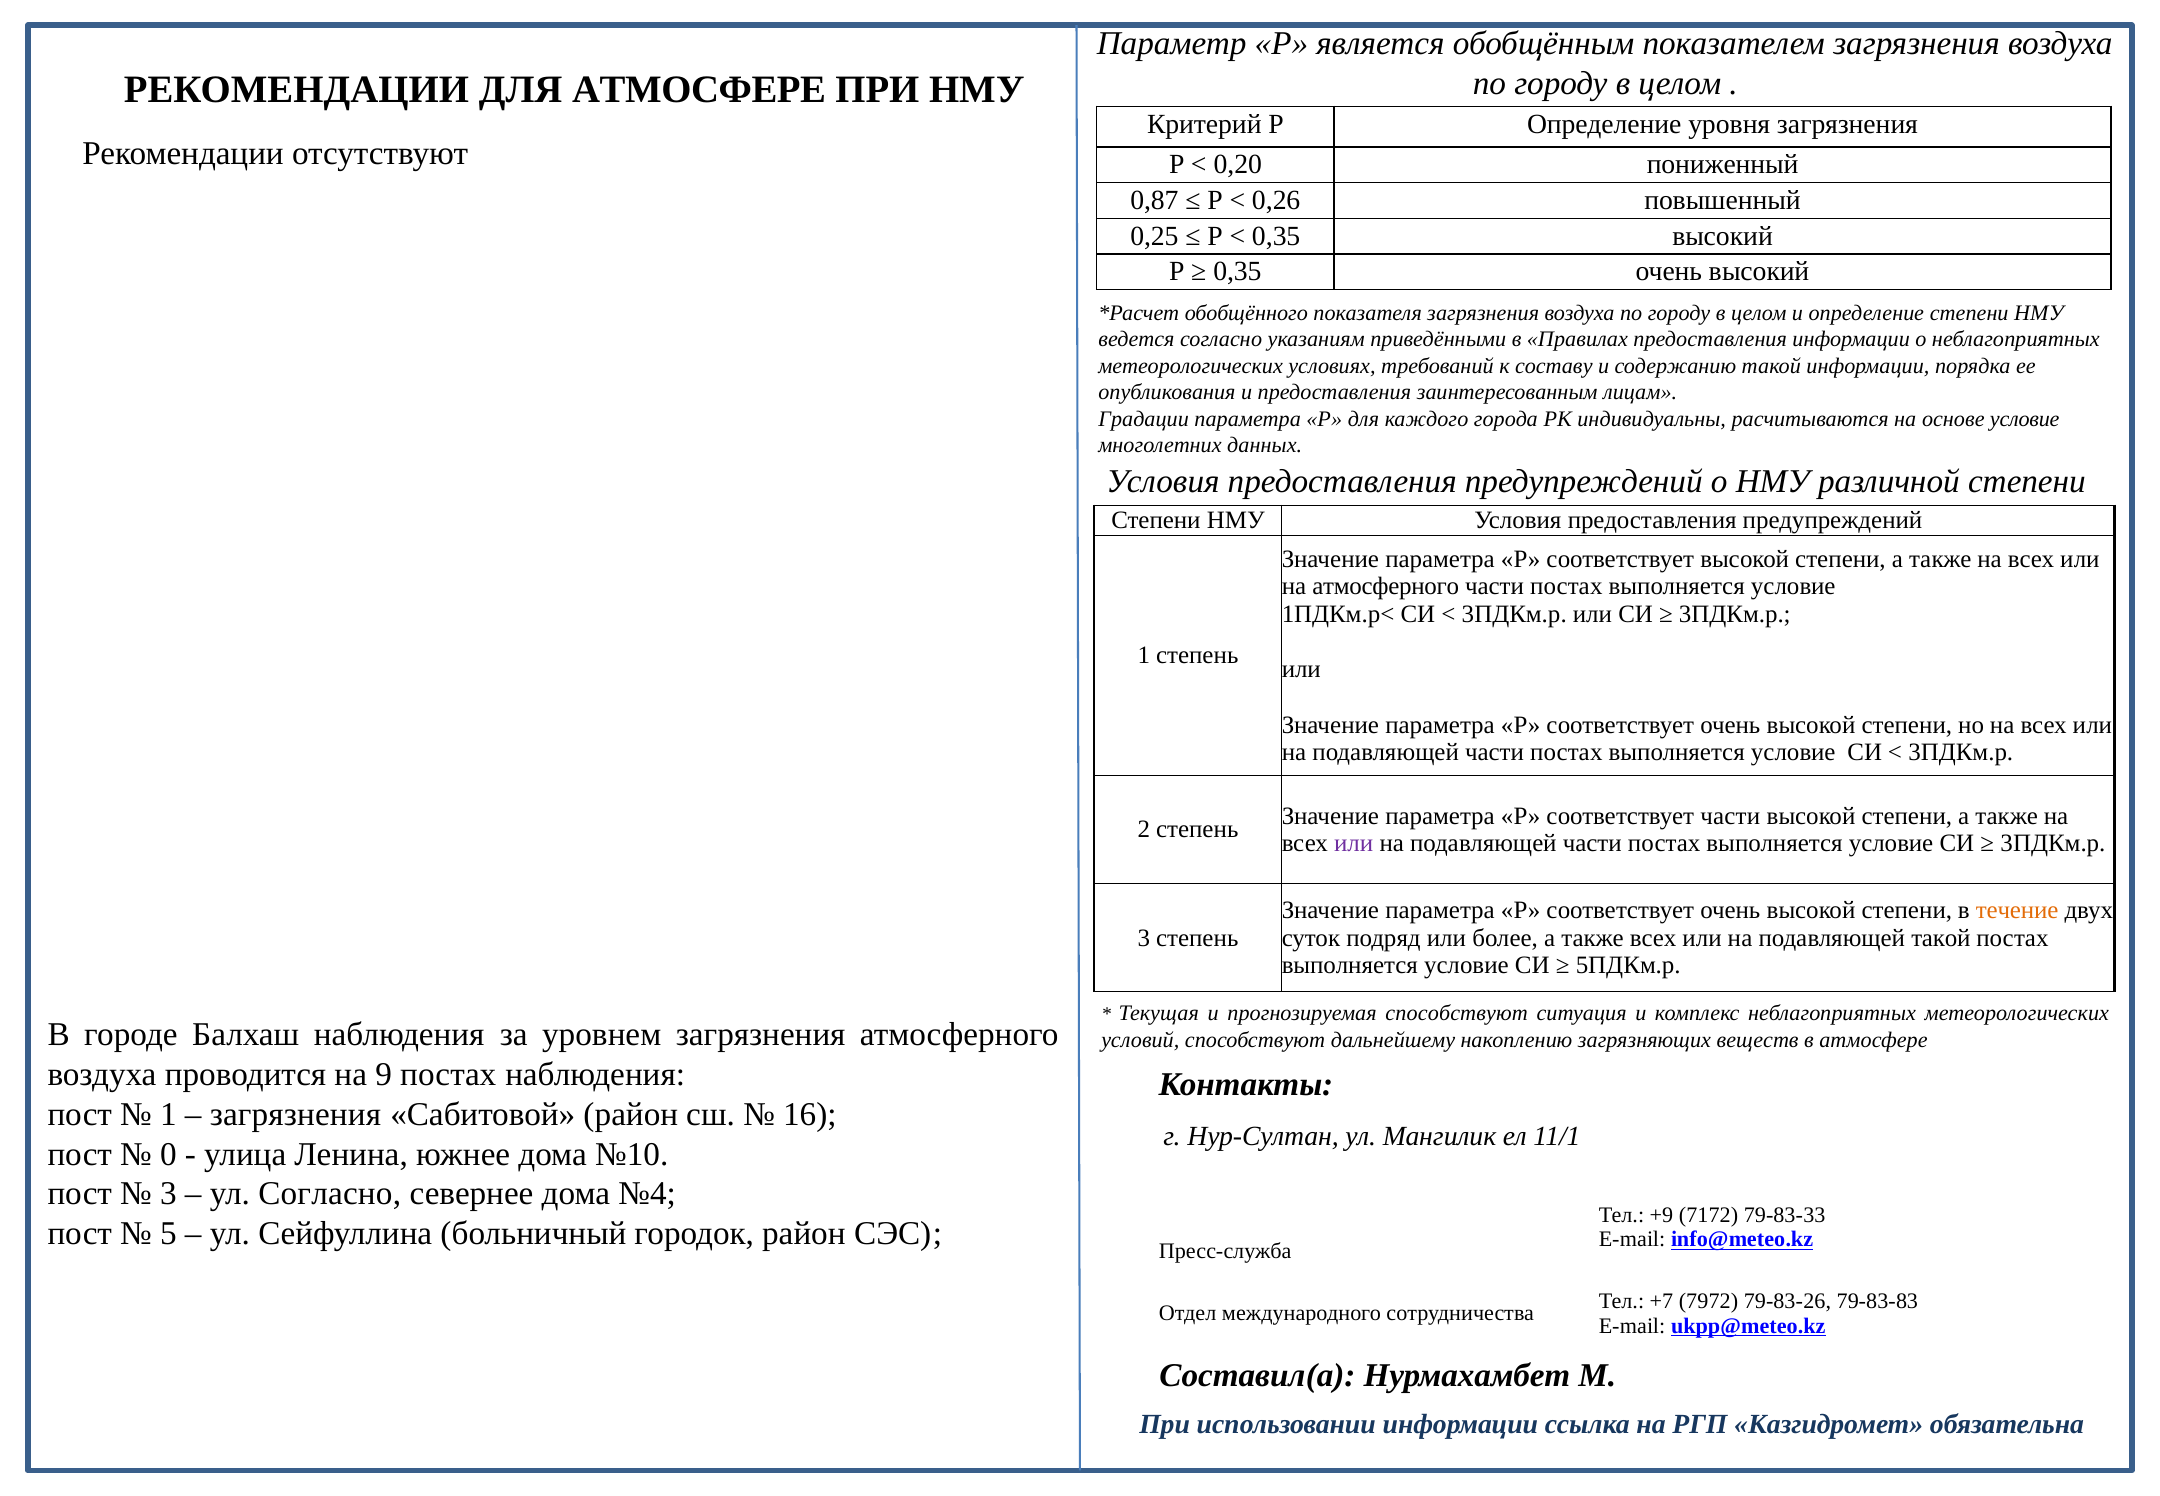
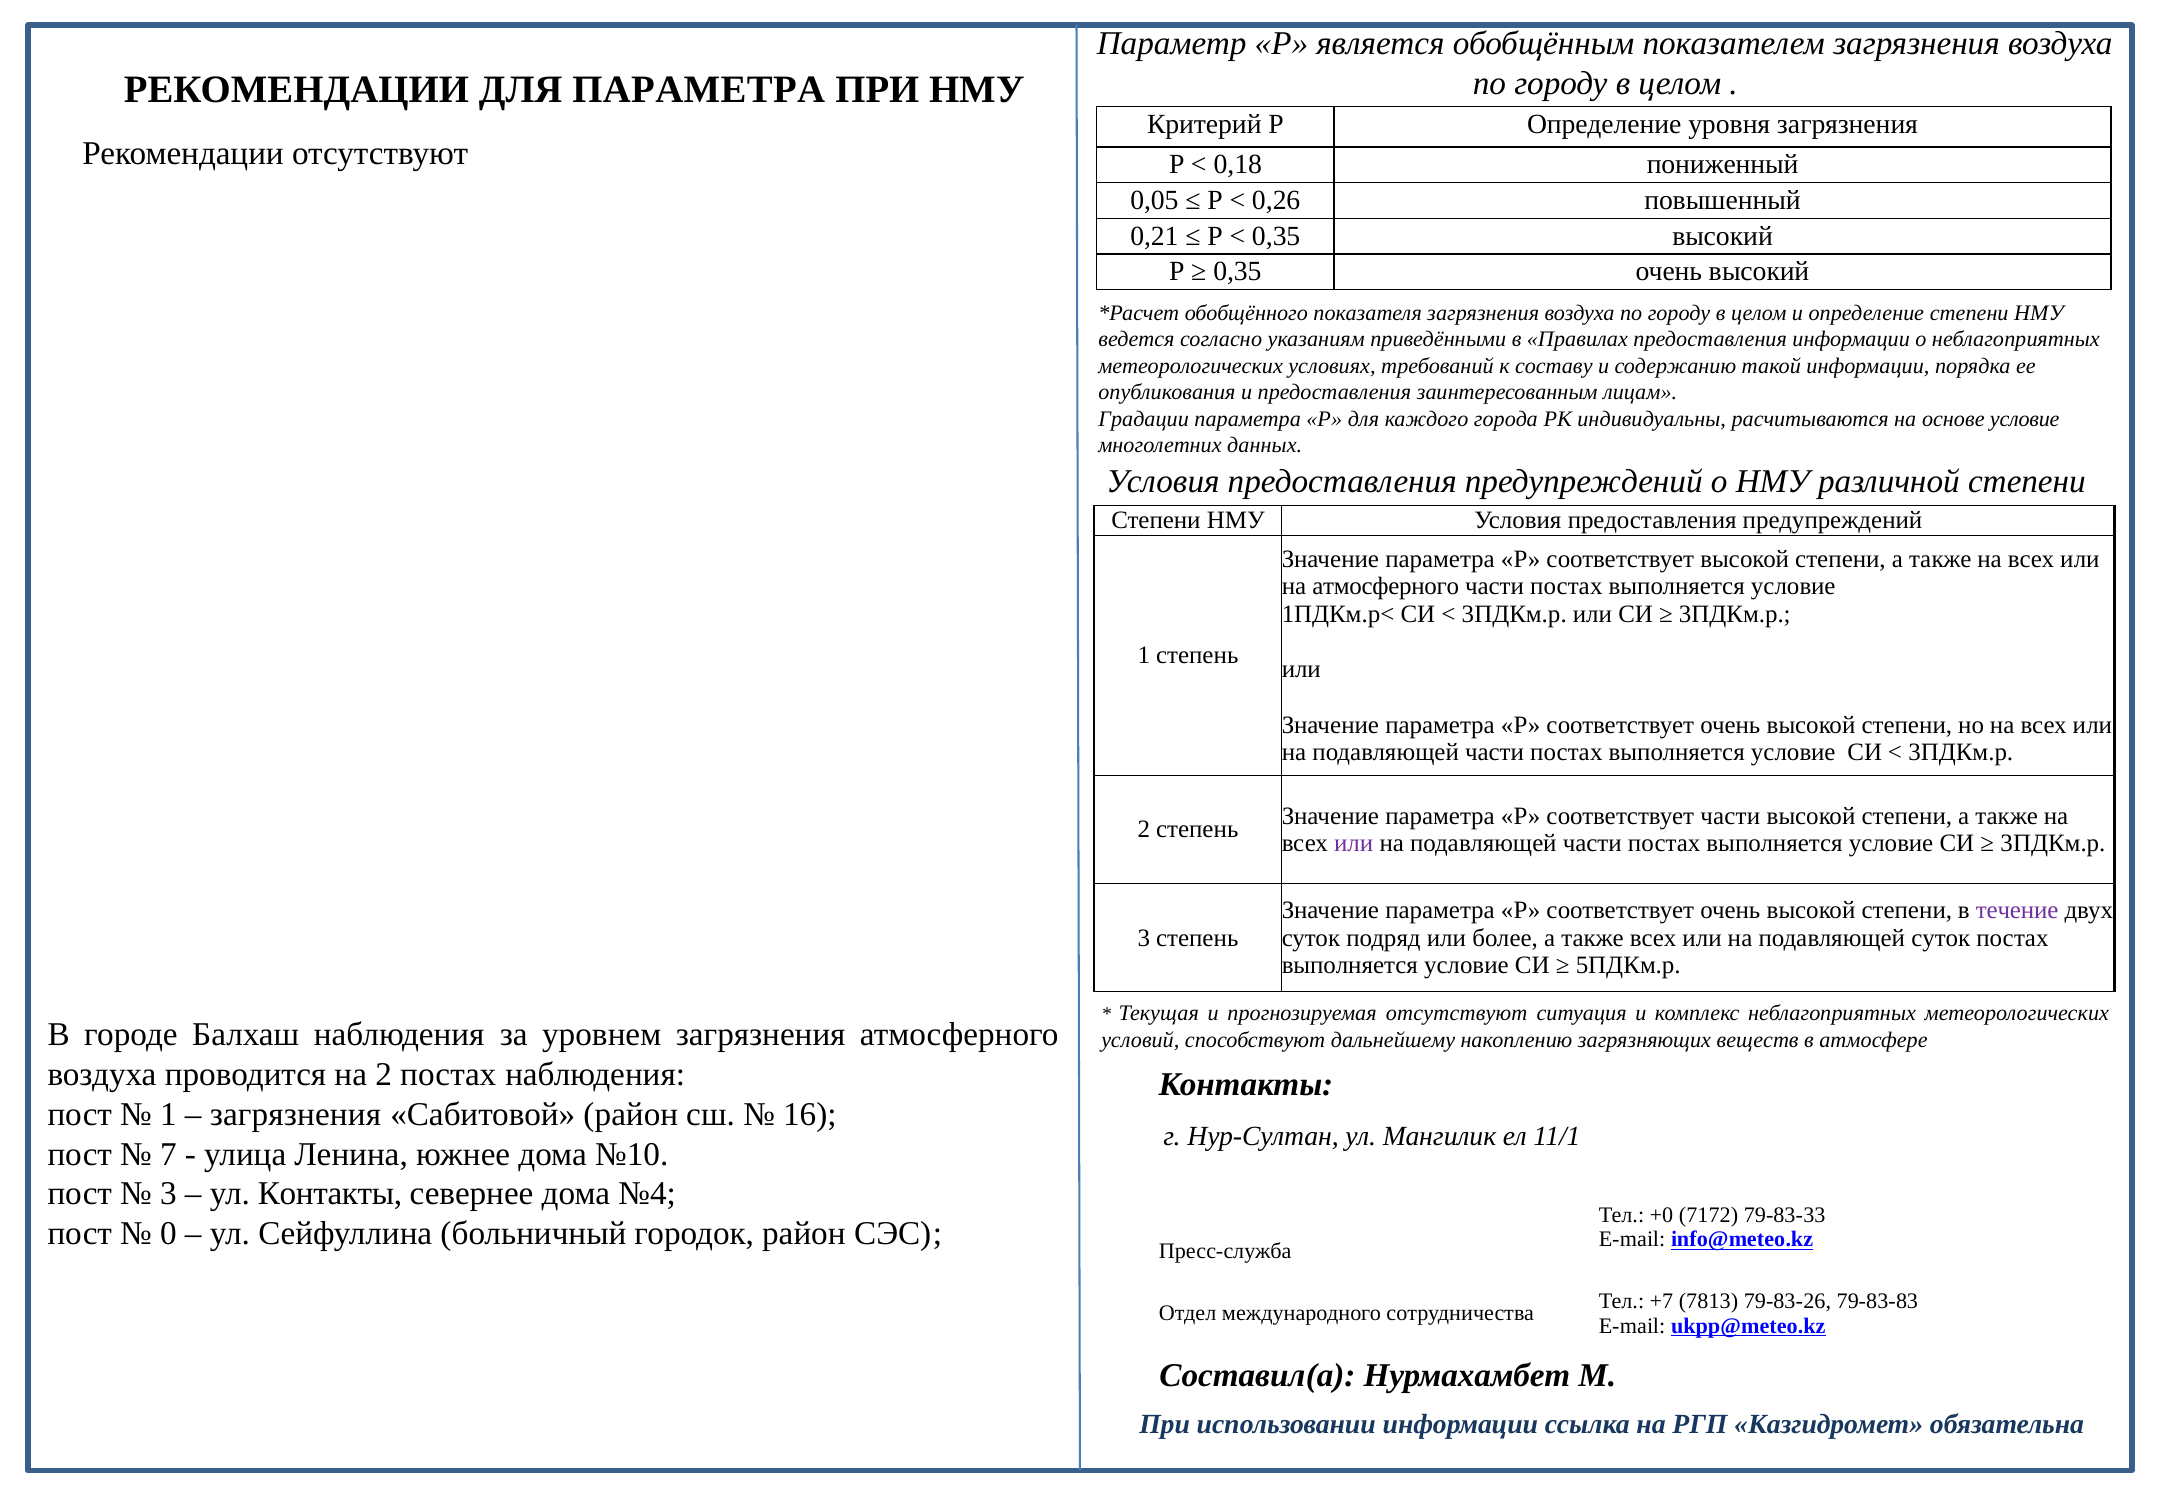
ДЛЯ АТМОСФЕРЕ: АТМОСФЕРЕ -> ПАРАМЕТРА (699, 89)
0,20: 0,20 -> 0,18 (1238, 164)
0,87: 0,87 -> 0,05 (1154, 200)
0,25: 0,25 -> 0,21 (1154, 236)
течение colour: orange -> purple (2017, 910)
подавляющей такой: такой -> суток (1941, 937)
прогнозируемая способствуют: способствуют -> отсутствуют (1457, 1013)
на 9: 9 -> 2 (384, 1074)
0: 0 -> 7 (168, 1154)
ул Согласно: Согласно -> Контакты (330, 1193)
+9: +9 -> +0 (1661, 1214)
5: 5 -> 0 (168, 1233)
7972: 7972 -> 7813 (1708, 1301)
